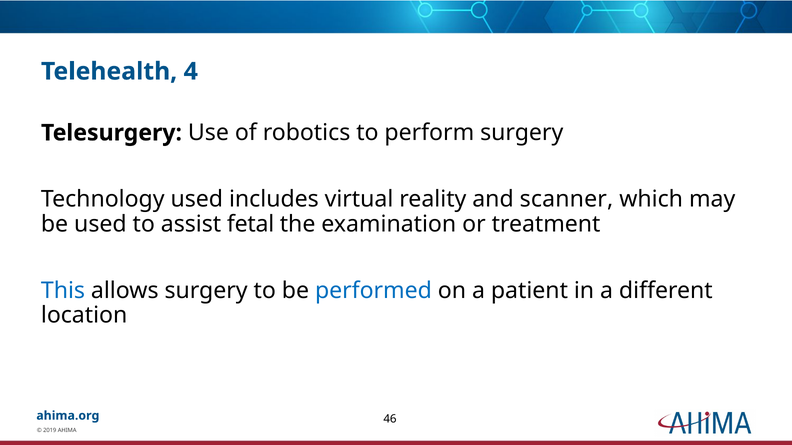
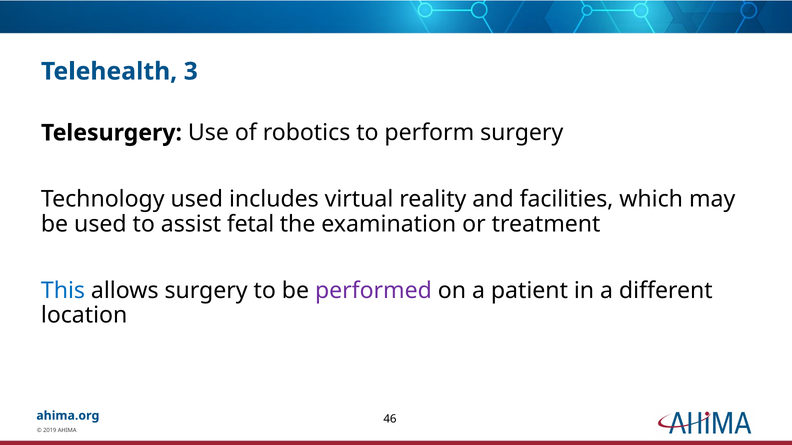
4: 4 -> 3 (191, 72)
scanner: scanner -> facilities (567, 199)
performed colour: blue -> purple (373, 291)
